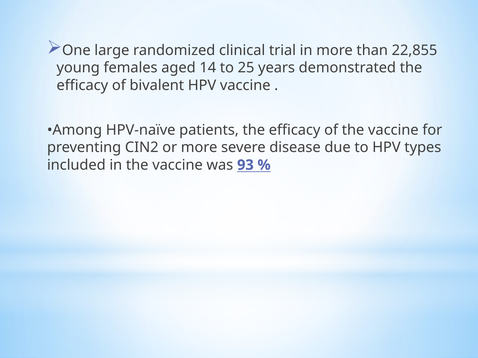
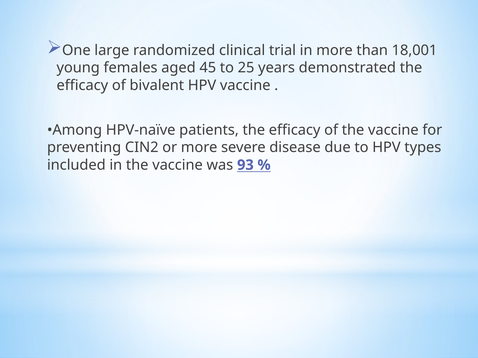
22,855: 22,855 -> 18,001 (415, 50)
14: 14 -> 45 (208, 68)
